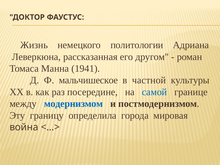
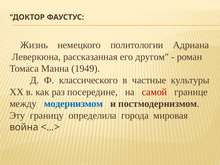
1941: 1941 -> 1949 (86, 69)
мальчишеское: мальчишеское -> классического (88, 80)
частной: частной -> частные (149, 80)
самой colour: blue -> red (154, 92)
